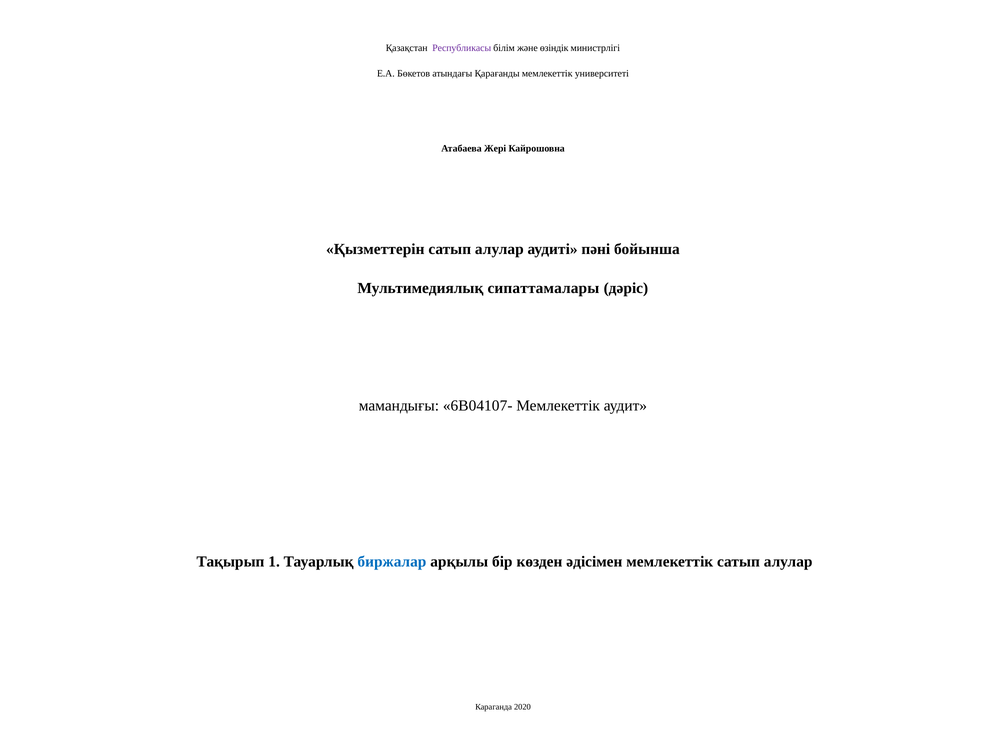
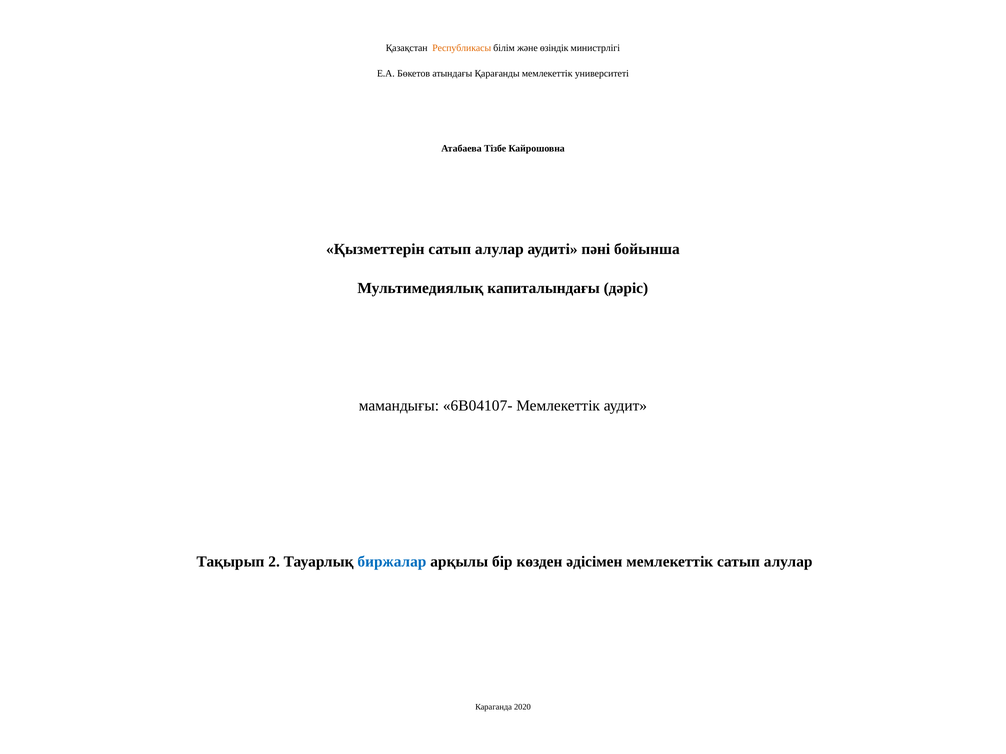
Республикасы colour: purple -> orange (462, 48)
Жері: Жері -> Тізбе (495, 149)
сипаттамалары: сипаттамалары -> капиталындағы (544, 288)
1: 1 -> 2 (274, 562)
